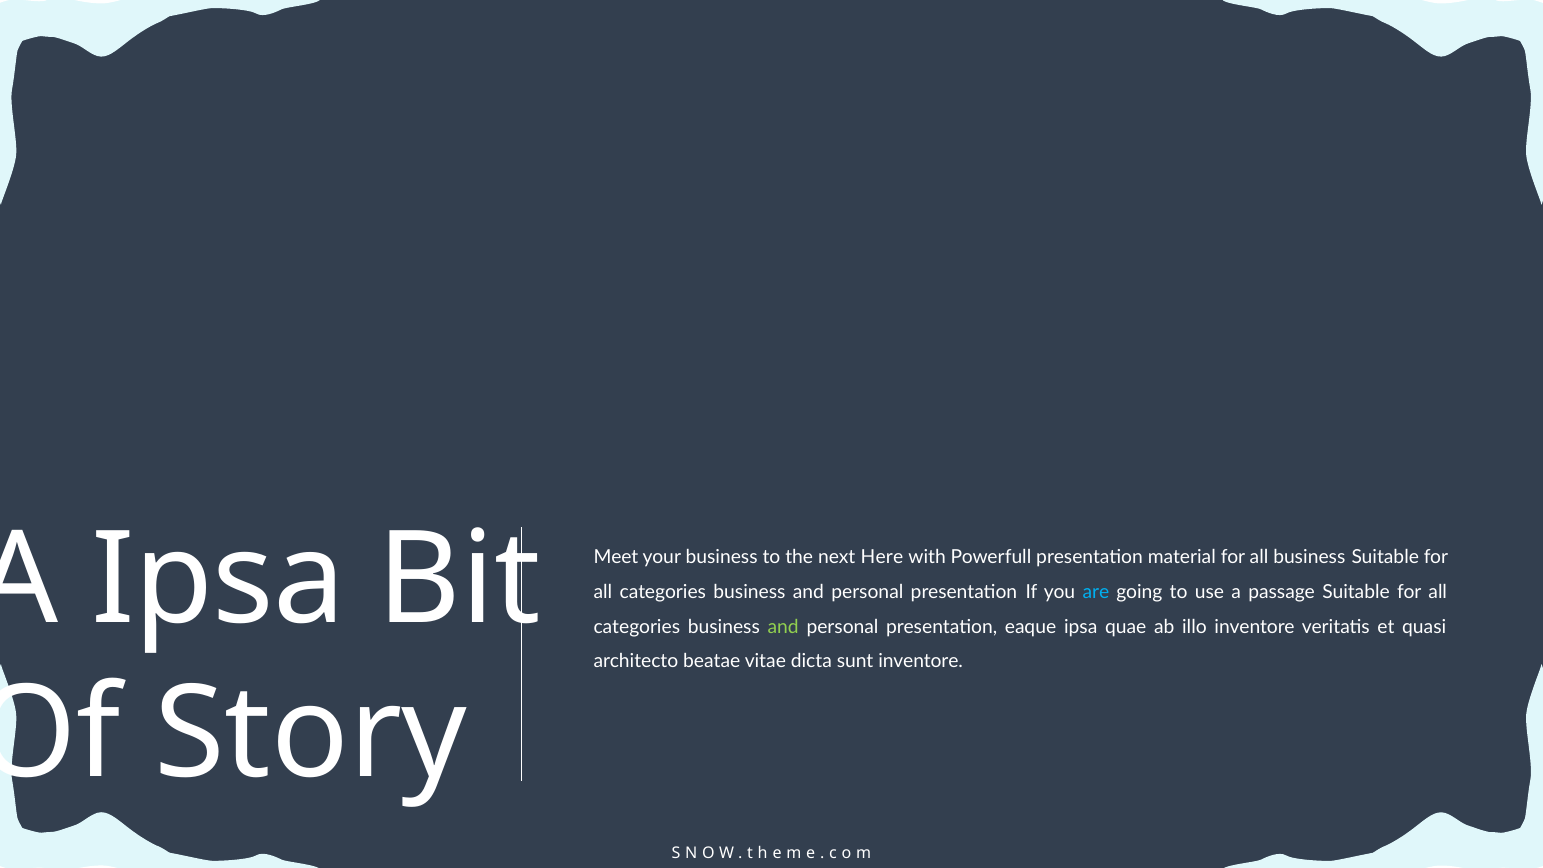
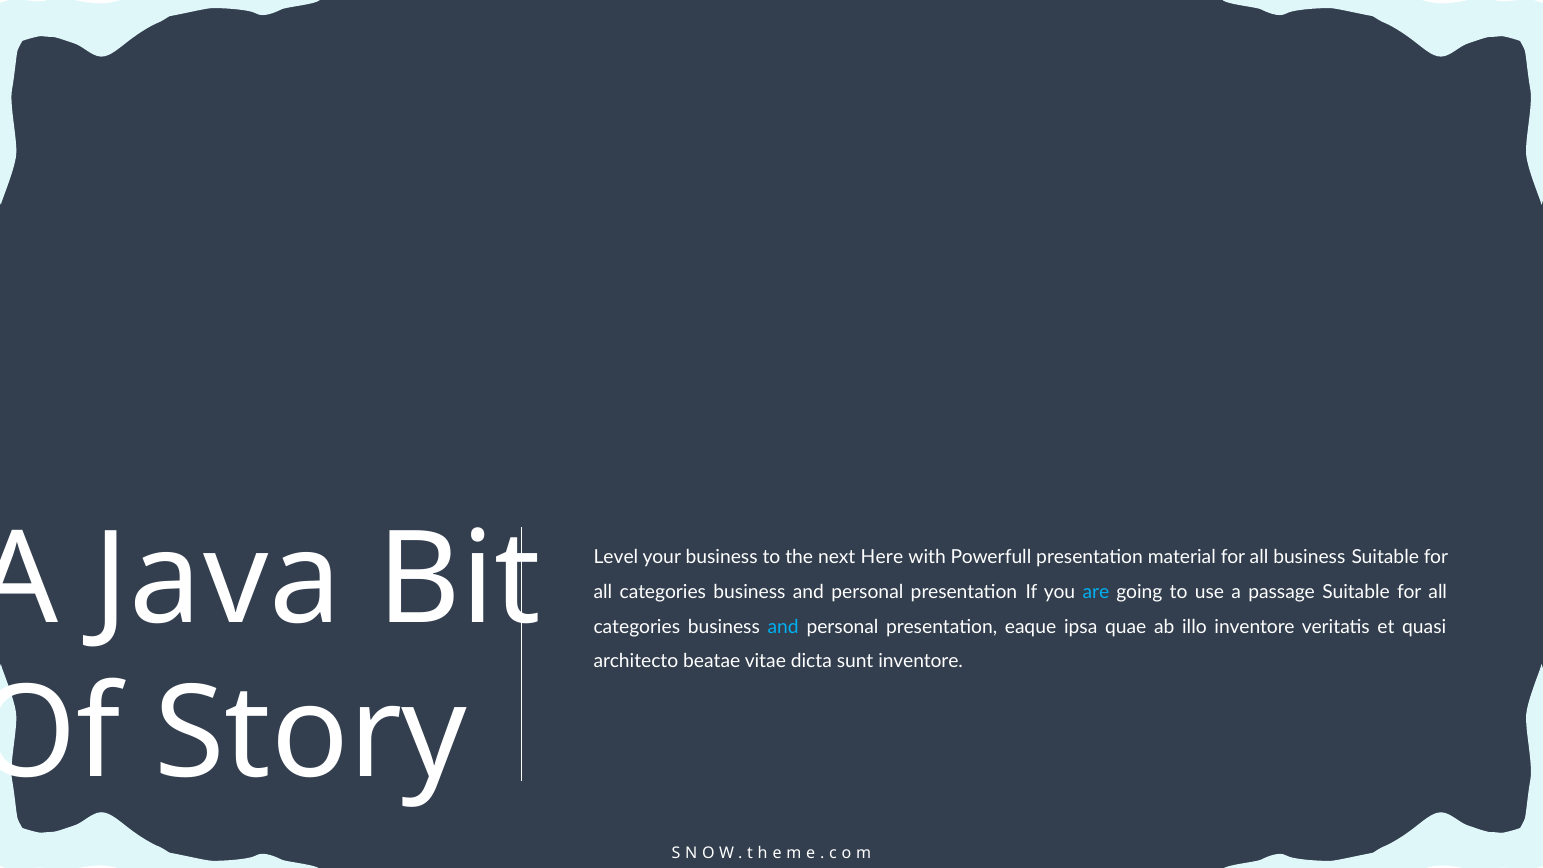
Ipsa: Ipsa -> Java (218, 580)
Meet: Meet -> Level (616, 557)
and colour: light green -> light blue (783, 627)
